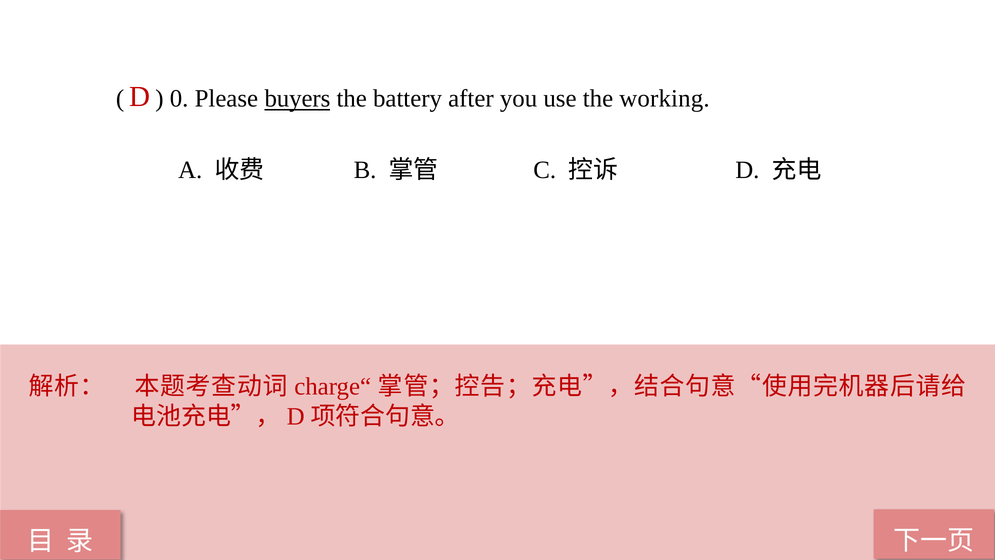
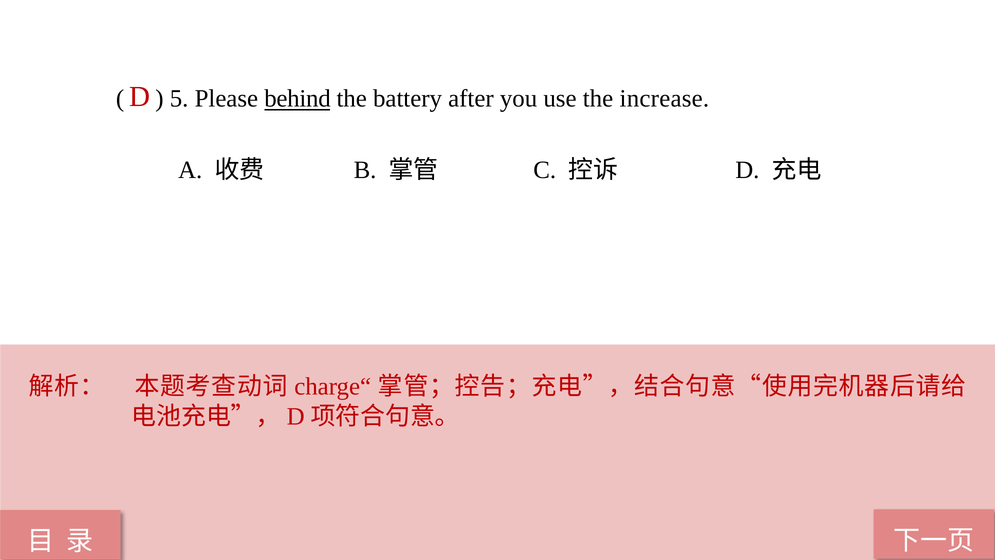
0: 0 -> 5 (179, 99)
buyers: buyers -> behind (298, 99)
working: working -> increase (664, 99)
